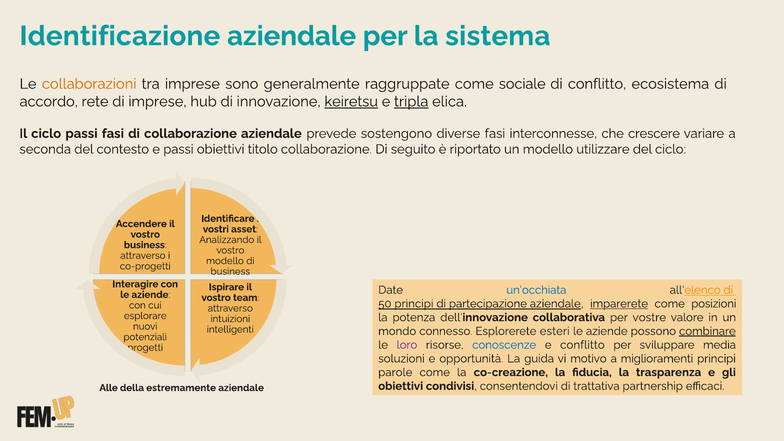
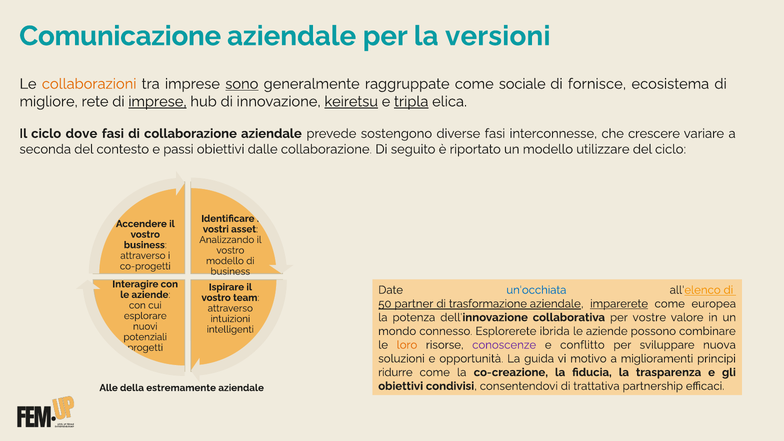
Identificazione: Identificazione -> Comunicazione (120, 36)
sistema: sistema -> versioni (498, 36)
sono underline: none -> present (242, 84)
di conflitto: conflitto -> fornisce (597, 84)
accordo: accordo -> migliore (49, 102)
imprese underline: none -> present (157, 102)
ciclo passi: passi -> dove (81, 134)
titolo: titolo -> dalle (263, 149)
50 principi: principi -> partner (414, 304)
partecipazione: partecipazione -> trasformazione (488, 304)
posizioni: posizioni -> europea (714, 304)
esteri: esteri -> ibrida (555, 331)
combinare underline: present -> none (707, 331)
loro colour: purple -> orange (407, 345)
conoscenze colour: blue -> purple (504, 345)
media: media -> nuova (719, 345)
parole: parole -> ridurre (395, 372)
